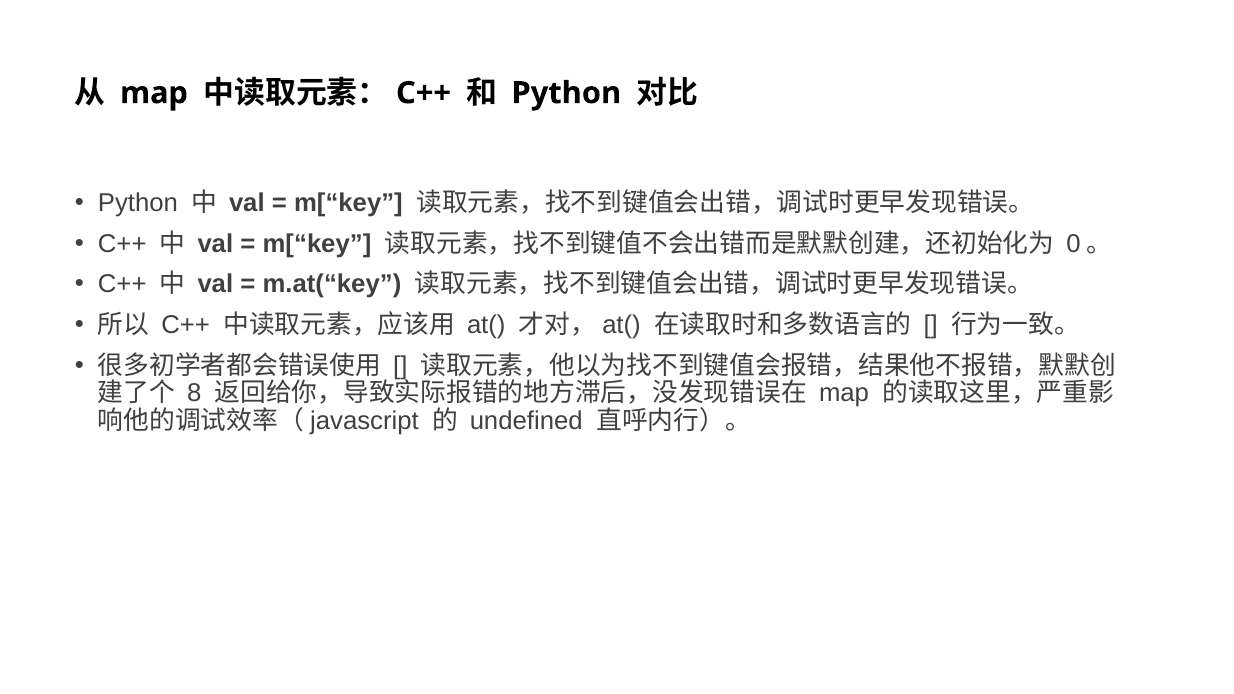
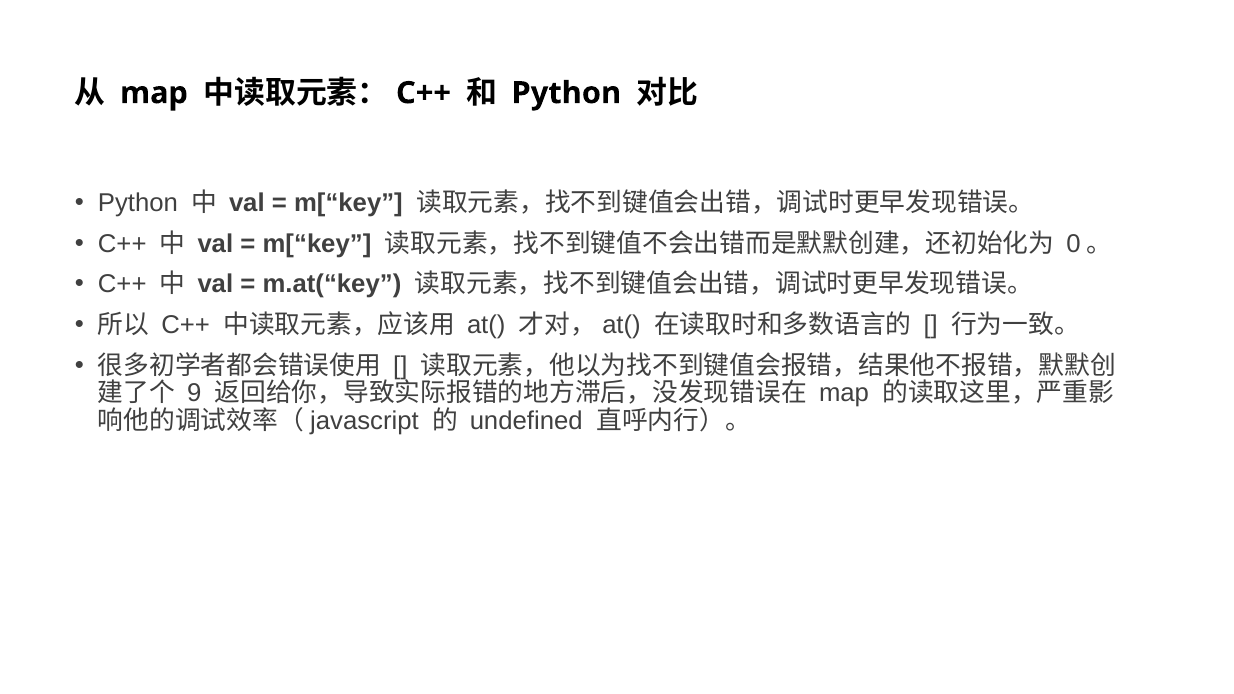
8: 8 -> 9 (194, 393)
